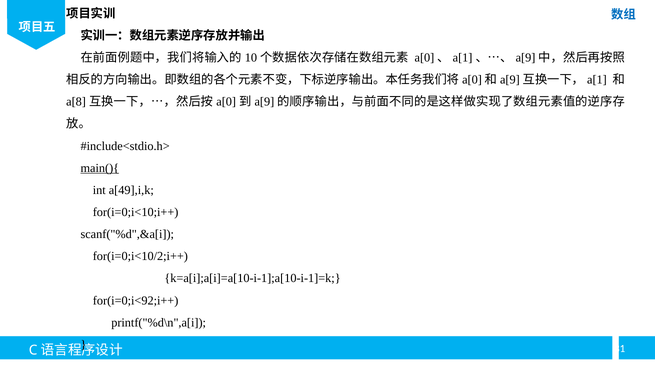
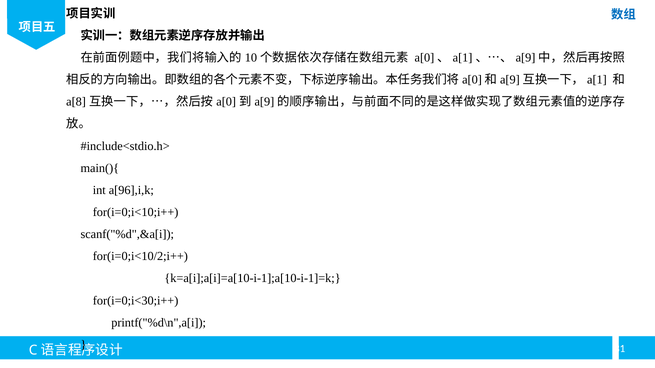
main(){ underline: present -> none (100, 168)
a[49],i,k: a[49],i,k -> a[96],i,k (131, 190)
for(i=0;i<92;i++: for(i=0;i<92;i++ -> for(i=0;i<30;i++ (136, 301)
